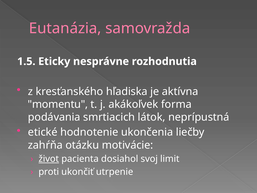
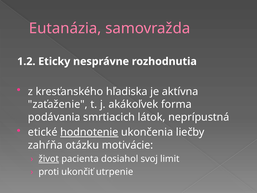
1.5: 1.5 -> 1.2 (26, 61)
momentu: momentu -> zaťaženie (58, 104)
hodnotenie underline: none -> present (89, 132)
